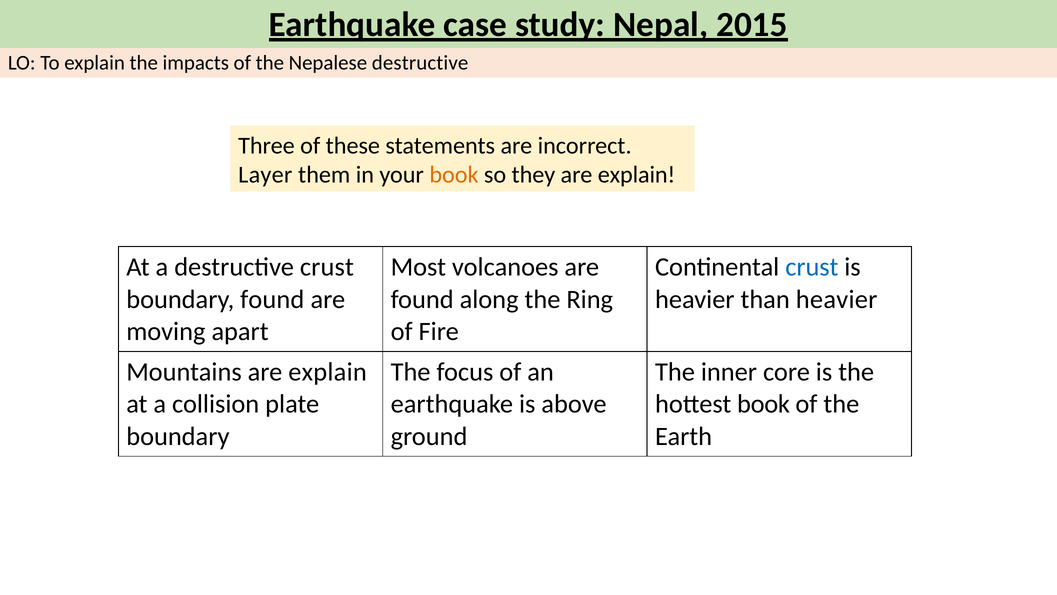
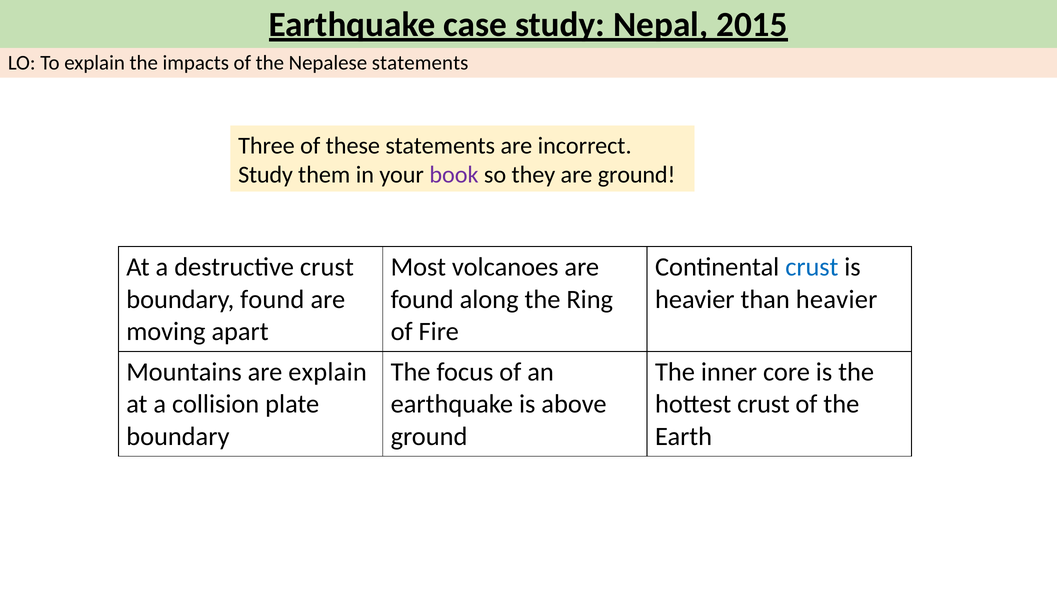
Nepalese destructive: destructive -> statements (420, 63)
Layer: Layer -> Study (266, 175)
book colour: orange -> purple (454, 175)
they are explain: explain -> ground (637, 175)
hottest book: book -> crust (763, 404)
